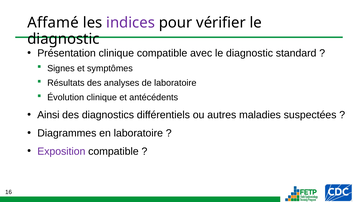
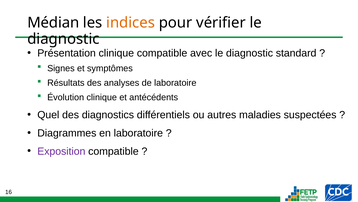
Affamé: Affamé -> Médian (53, 23)
indices colour: purple -> orange (131, 23)
Ainsi: Ainsi -> Quel (48, 115)
